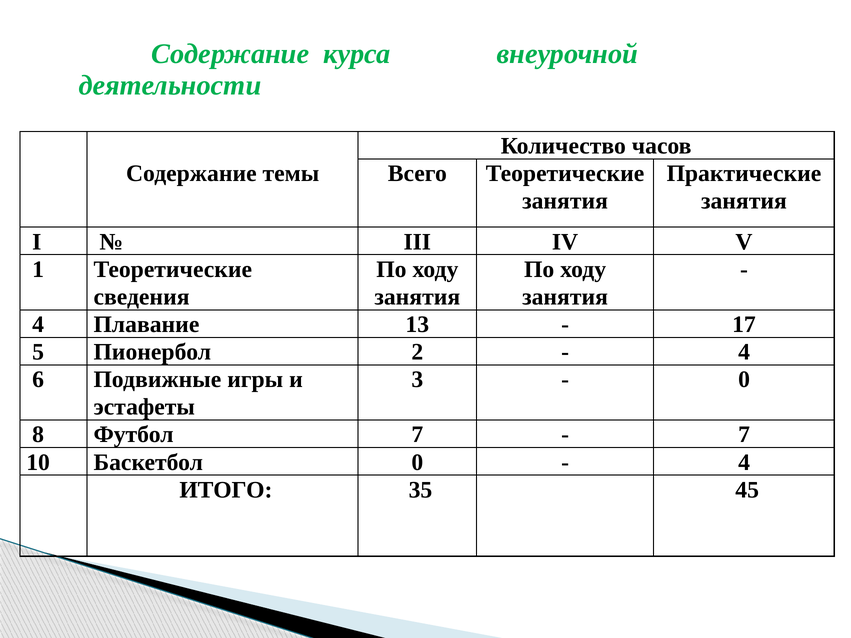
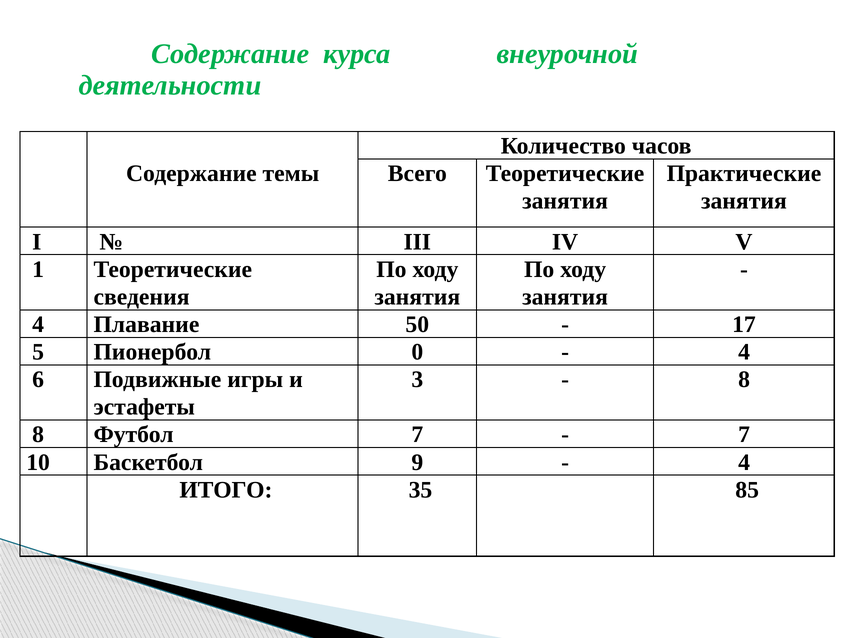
13: 13 -> 50 (417, 325)
2: 2 -> 0 (417, 352)
0: 0 -> 8 (744, 380)
Баскетбол 0: 0 -> 9 (417, 462)
45: 45 -> 85 (747, 490)
